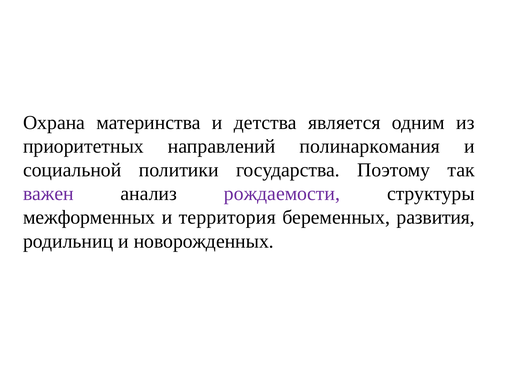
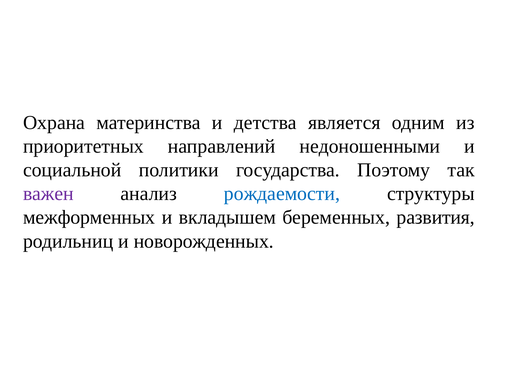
полинаркомания: полинаркомания -> недоношенными (370, 146)
рождаемости colour: purple -> blue (282, 194)
территория: территория -> вкладышем (227, 217)
